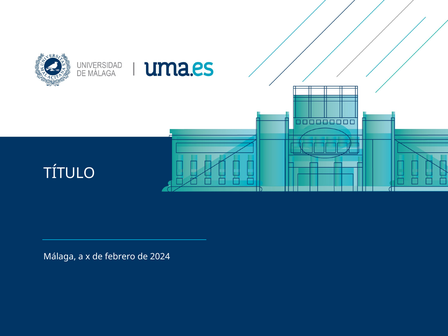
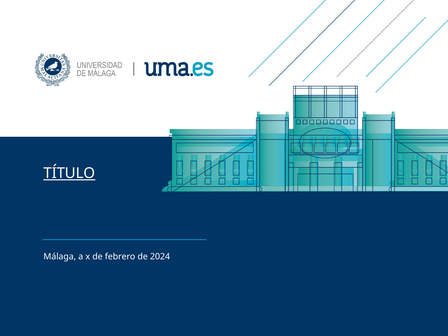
TÍTULO underline: none -> present (69, 173)
